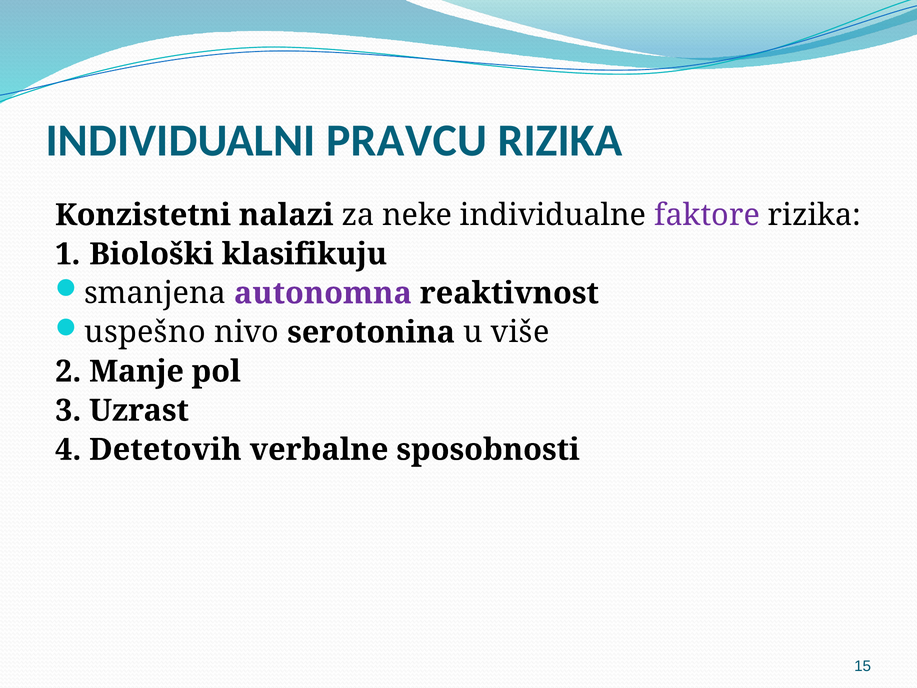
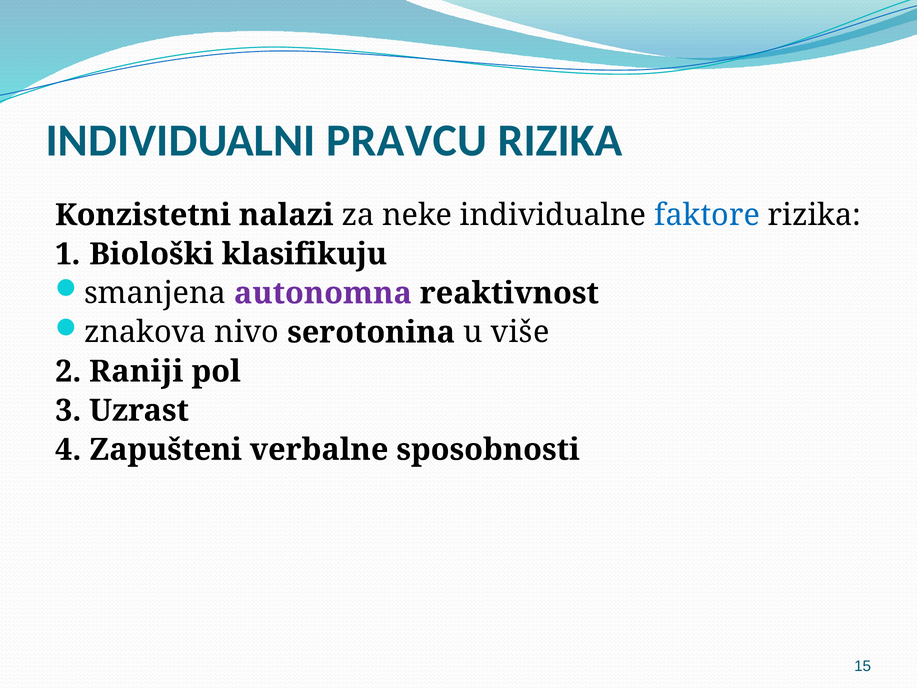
faktore colour: purple -> blue (707, 215)
uspešno: uspešno -> znakova (145, 332)
Manje: Manje -> Raniji (136, 371)
Detetovih: Detetovih -> Zapušteni (166, 450)
